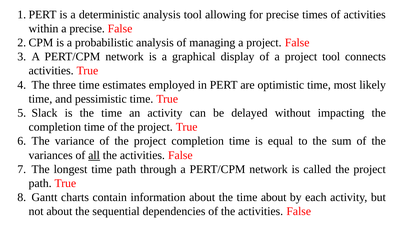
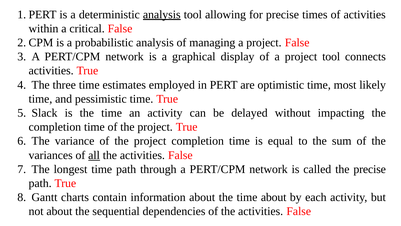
analysis underline: none -> present (162, 14)
a precise: precise -> critical (87, 28)
called the project: project -> precise (370, 169)
